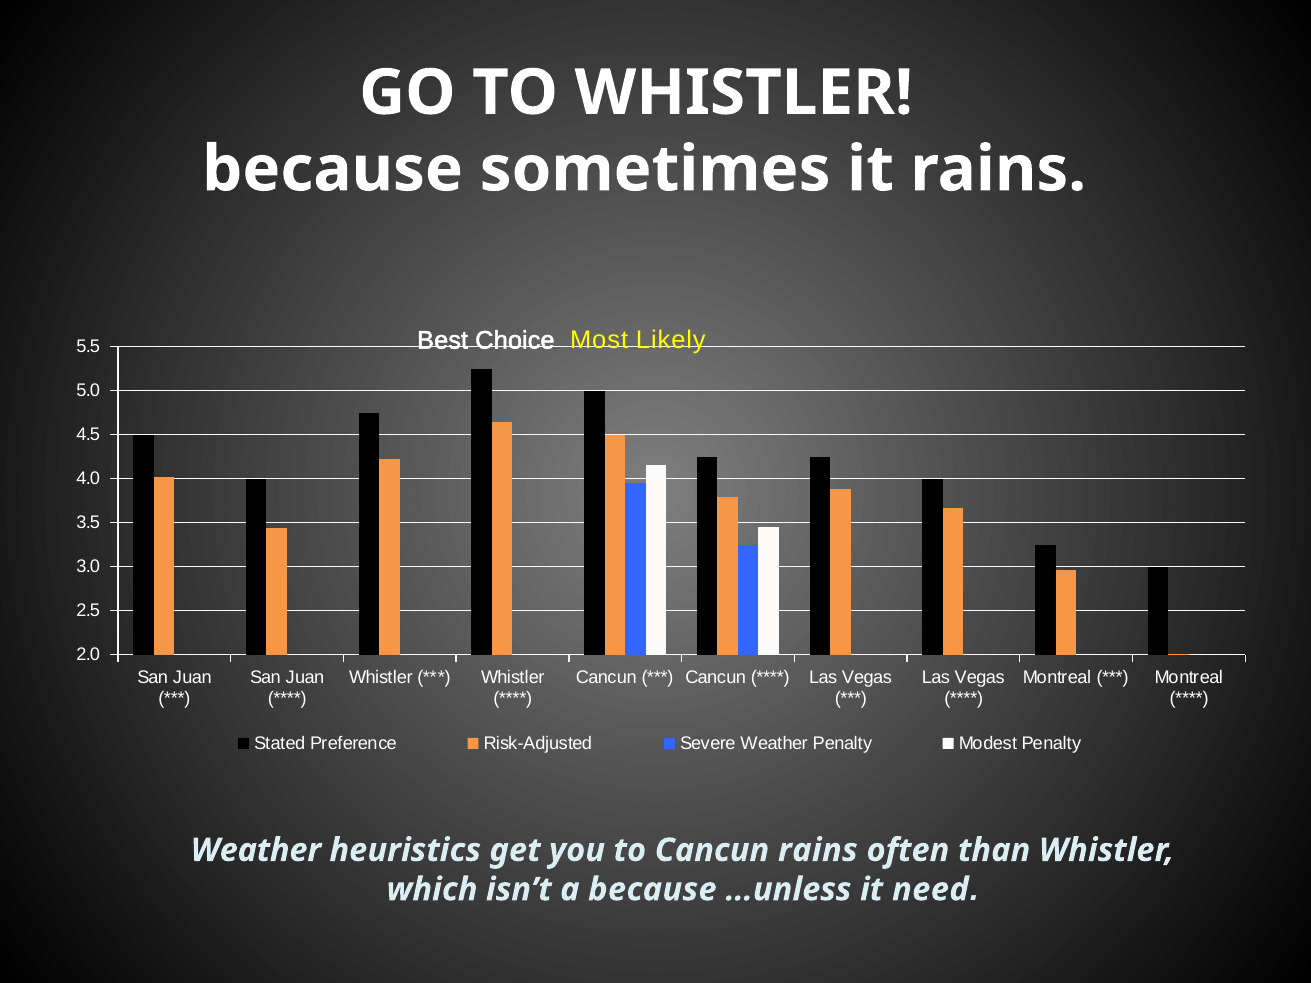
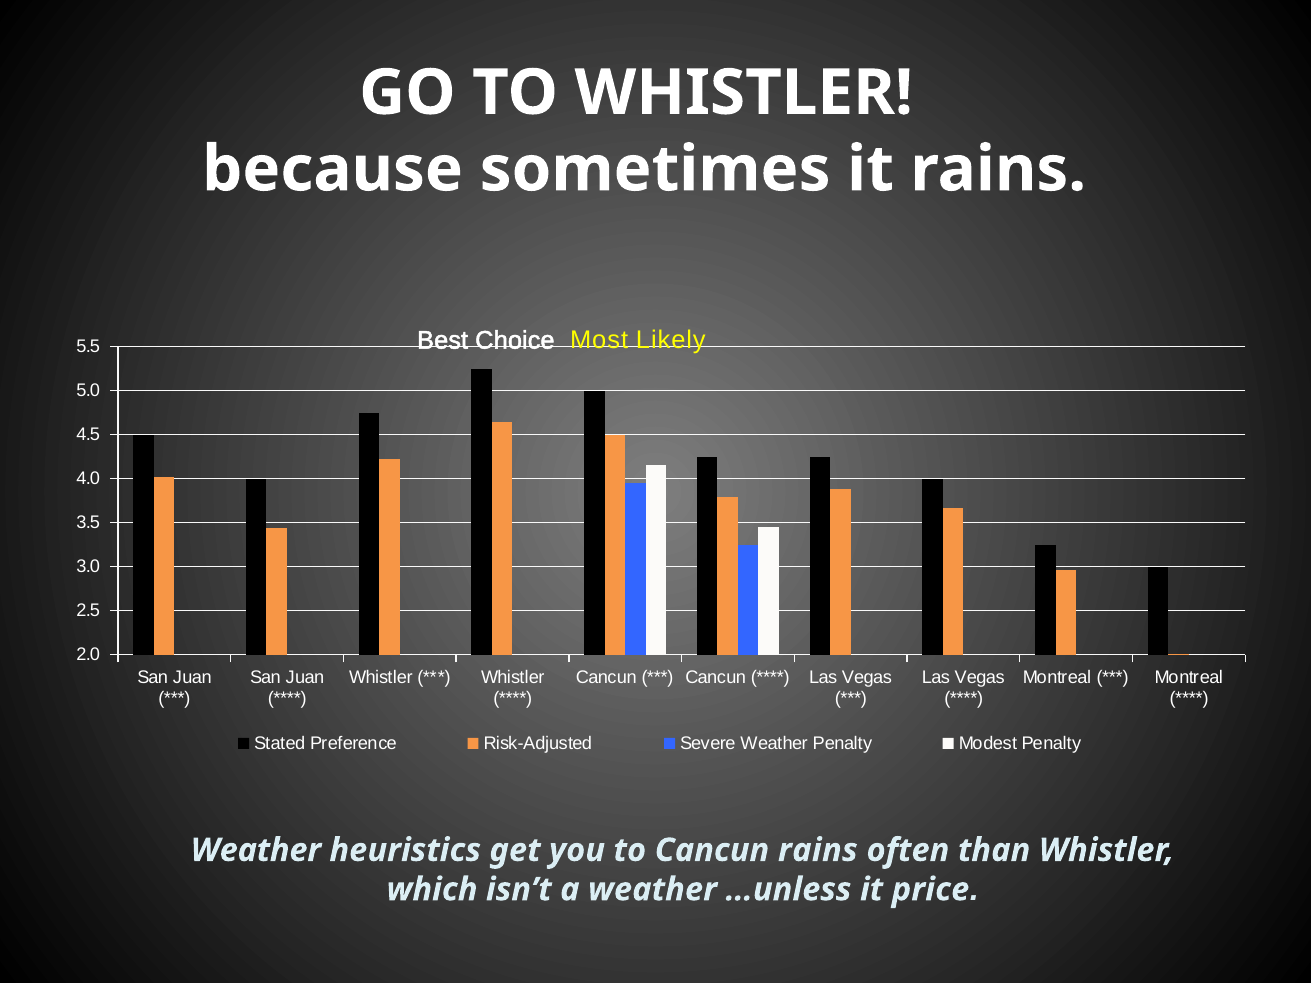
a because: because -> weather (653, 890)
need: need -> price (931, 890)
